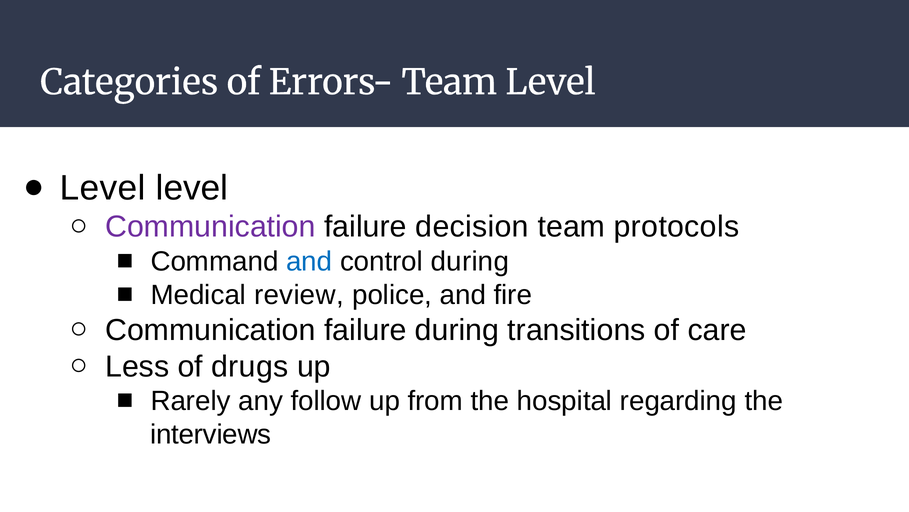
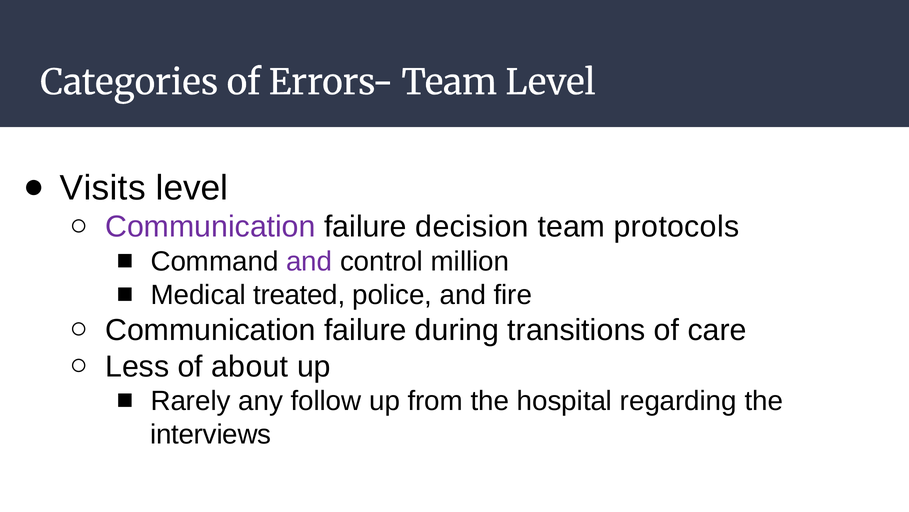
Level: Level -> Visits (103, 188)
and colour: blue -> purple (309, 261)
control during: during -> million (470, 261)
review: review -> treated (299, 295)
drugs: drugs -> about (250, 366)
